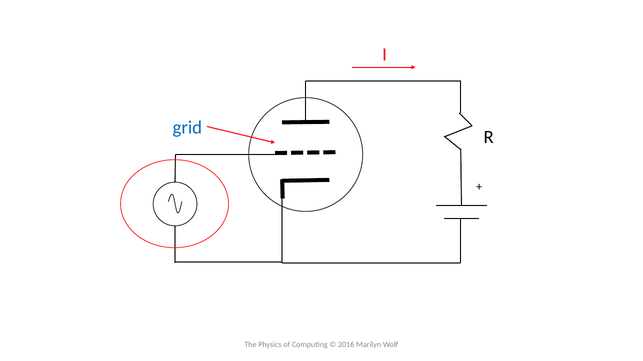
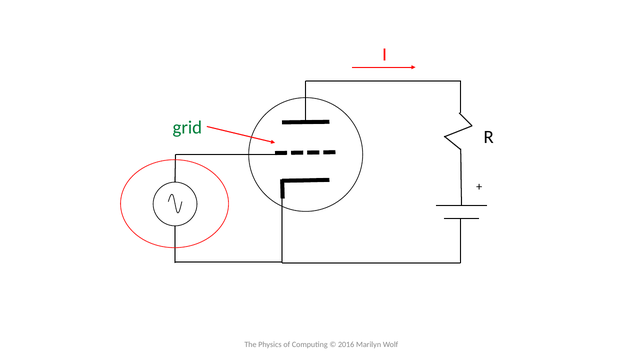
grid colour: blue -> green (187, 128)
